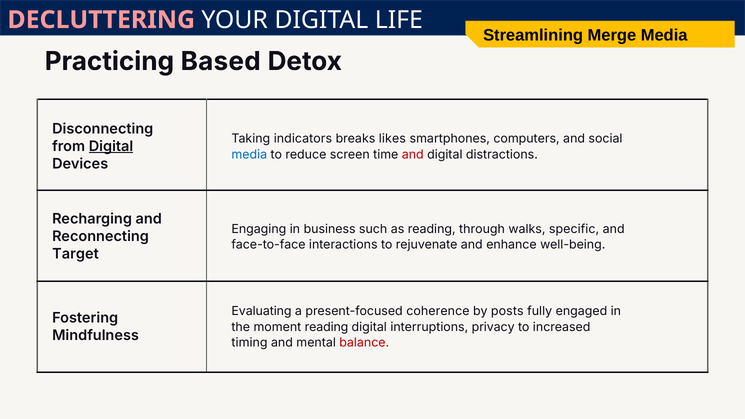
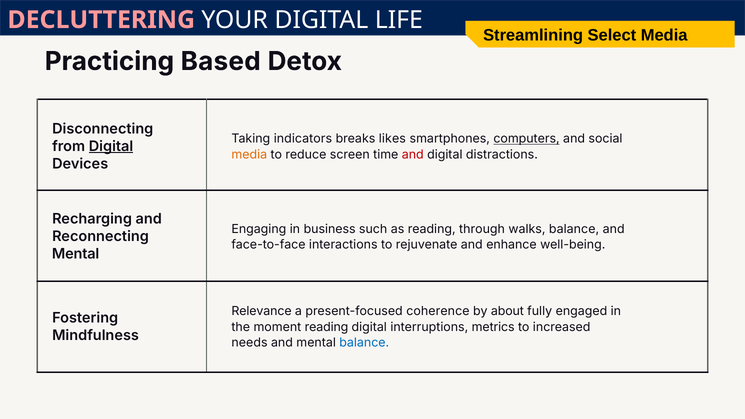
Merge: Merge -> Select (612, 35)
computers underline: none -> present (527, 139)
media colour: blue -> orange (249, 154)
walks specific: specific -> balance (574, 229)
Target: Target -> Mental (76, 254)
Evaluating: Evaluating -> Relevance (262, 311)
posts: posts -> about (507, 311)
privacy: privacy -> metrics (493, 327)
timing: timing -> needs (250, 343)
balance colour: red -> blue (364, 343)
